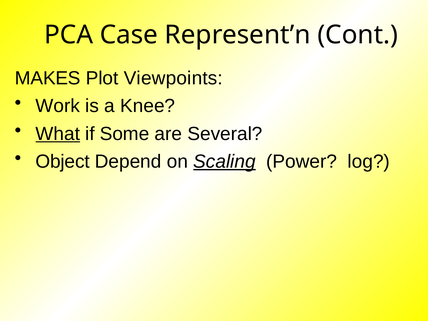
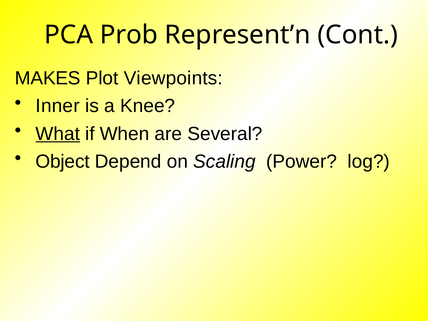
Case: Case -> Prob (129, 35)
Work: Work -> Inner (58, 106)
Some: Some -> When (125, 134)
Scaling underline: present -> none (224, 162)
